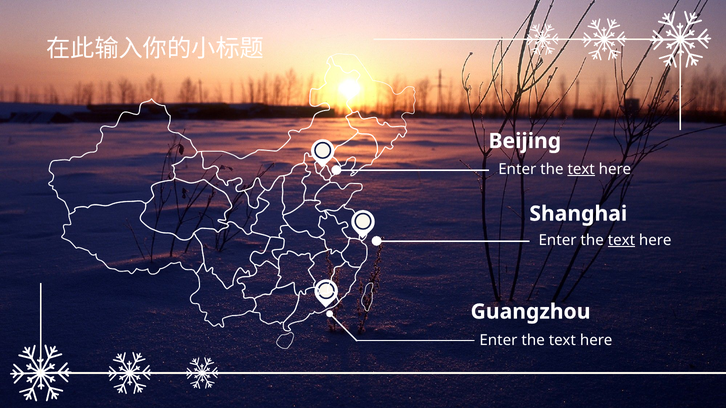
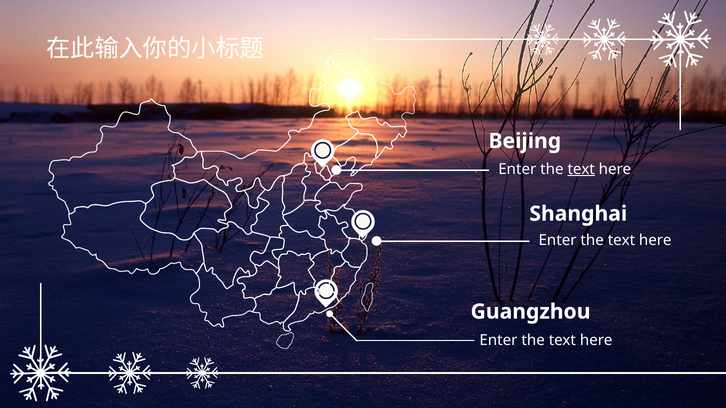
text underline: present -> none (621, 240)
